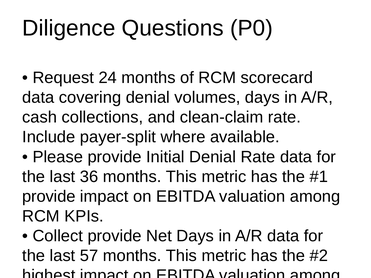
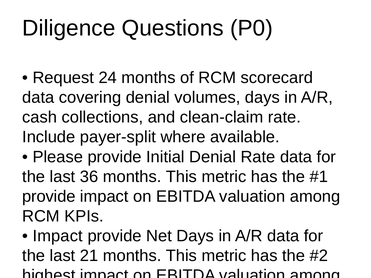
Collect: Collect -> Impact (58, 236)
57: 57 -> 21 (89, 256)
